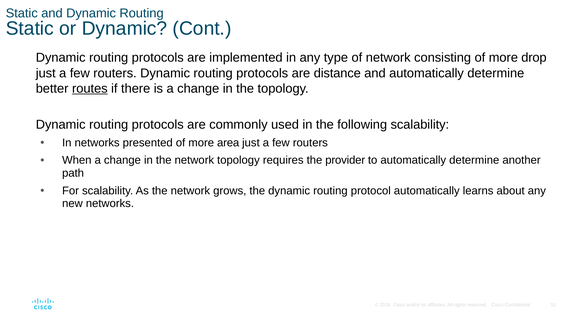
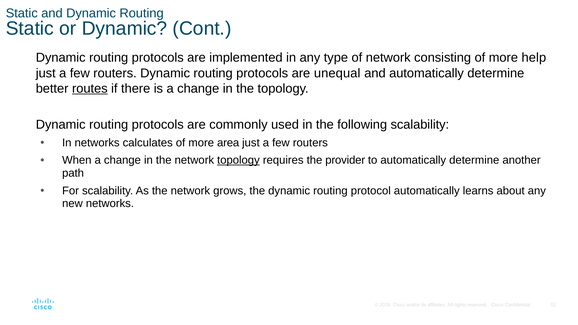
drop: drop -> help (534, 58)
distance: distance -> unequal (337, 73)
presented: presented -> calculates (148, 143)
topology underline: none -> present (238, 160)
